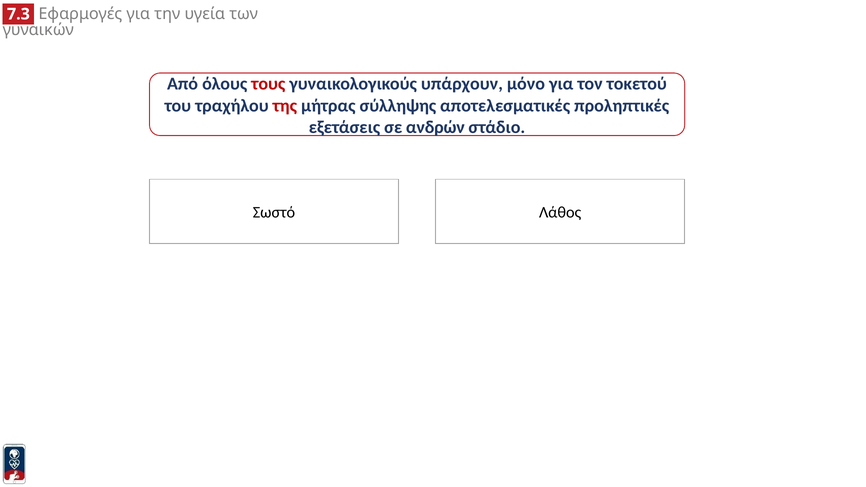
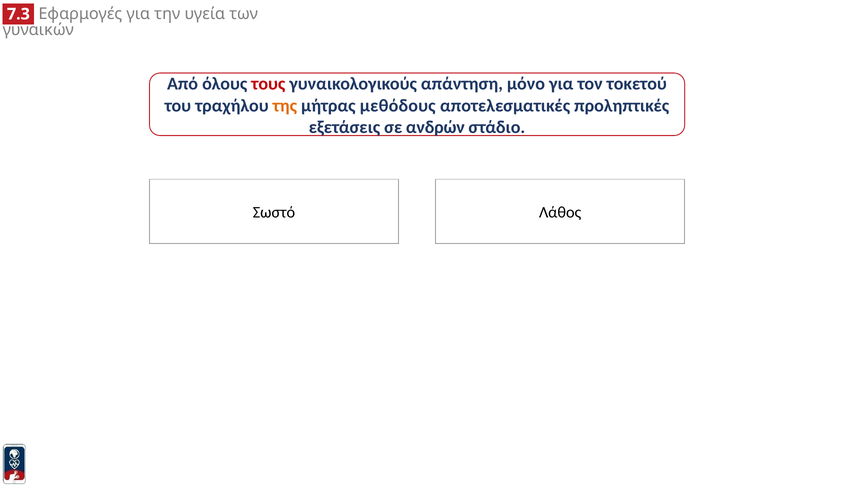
υπάρχουν: υπάρχουν -> απάντηση (462, 84)
της colour: red -> orange (285, 106)
σύλληψης: σύλληψης -> μεθόδους (398, 106)
